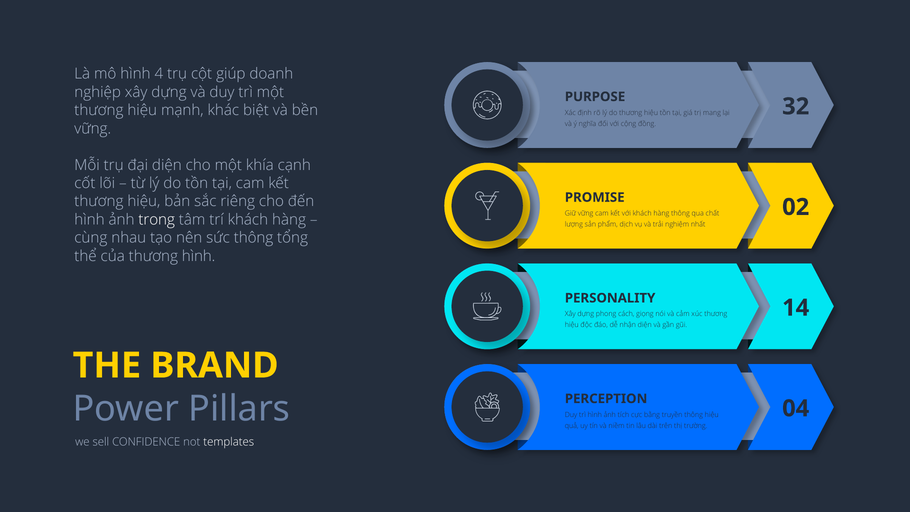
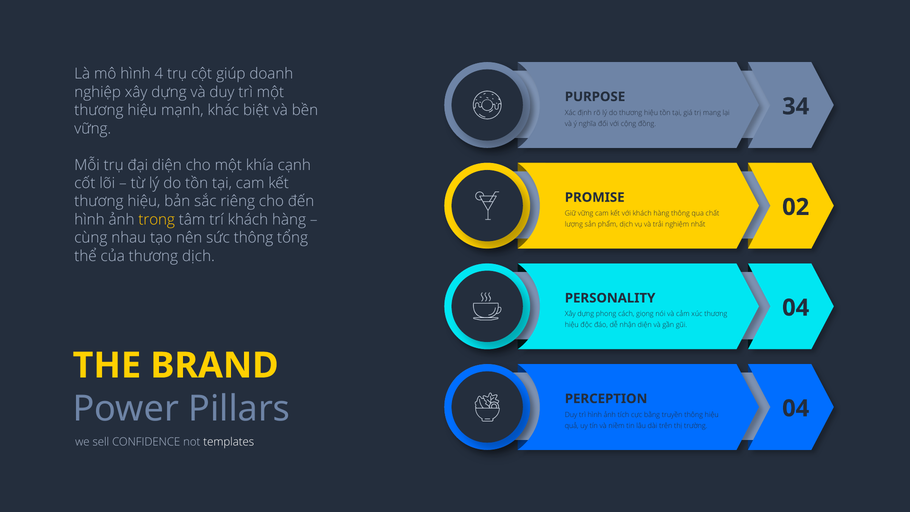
32: 32 -> 34 (796, 106)
trong colour: white -> yellow (157, 220)
thương hình: hình -> dịch (198, 256)
gũi 14: 14 -> 04 (796, 308)
